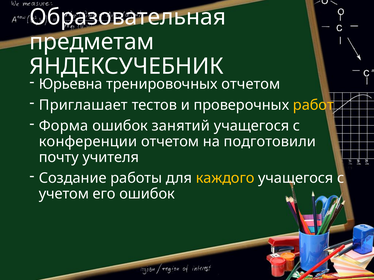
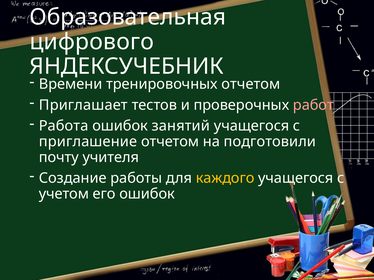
предметам: предметам -> цифрового (92, 42)
Юрьевна: Юрьевна -> Времени (71, 84)
работ colour: yellow -> pink (313, 105)
Форма: Форма -> Работа (64, 126)
конференции: конференции -> приглашение (88, 142)
